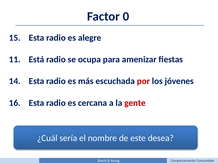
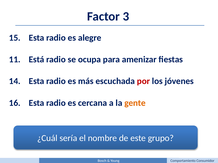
0: 0 -> 3 (126, 16)
gente colour: red -> orange (135, 103)
desea: desea -> grupo (161, 139)
